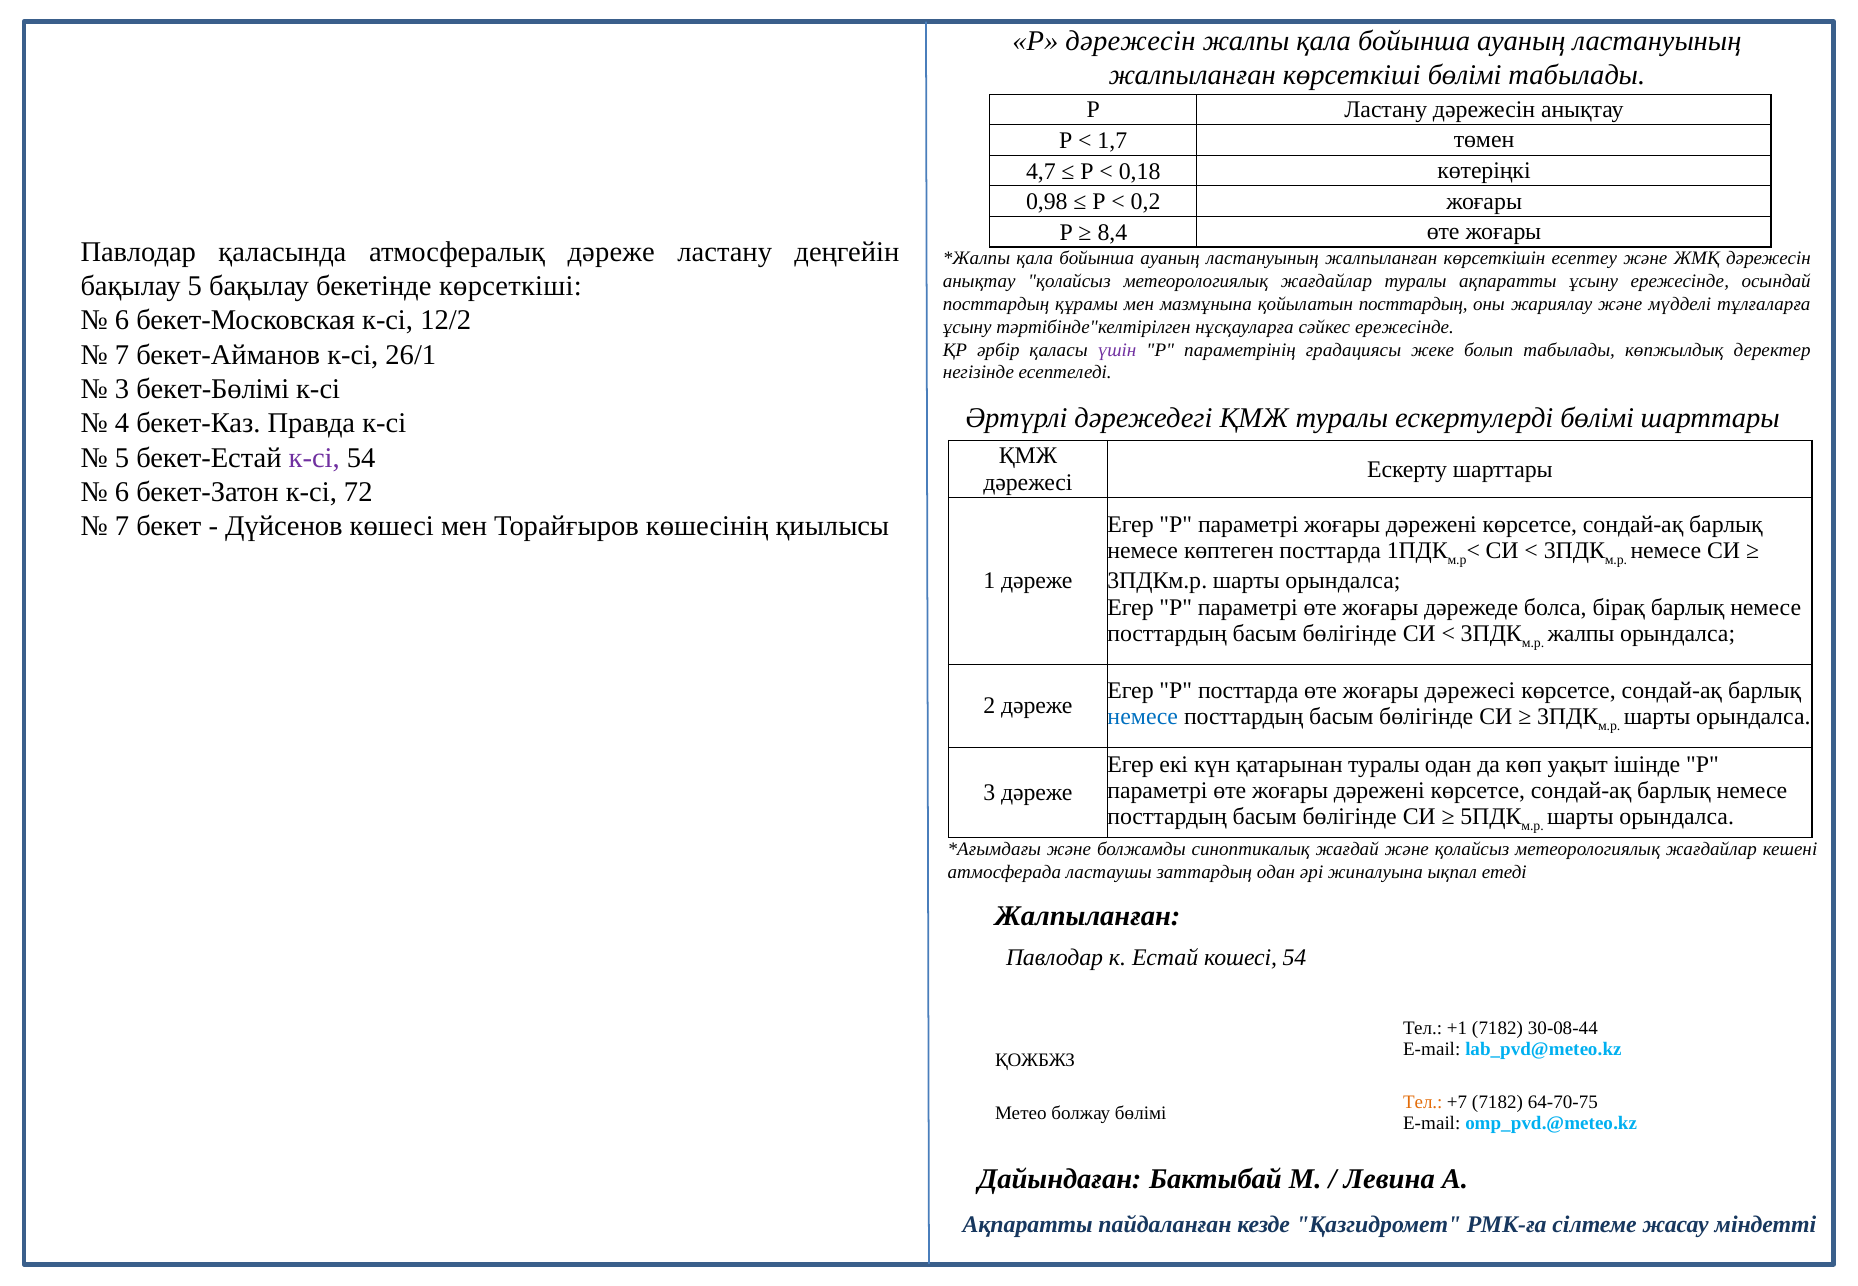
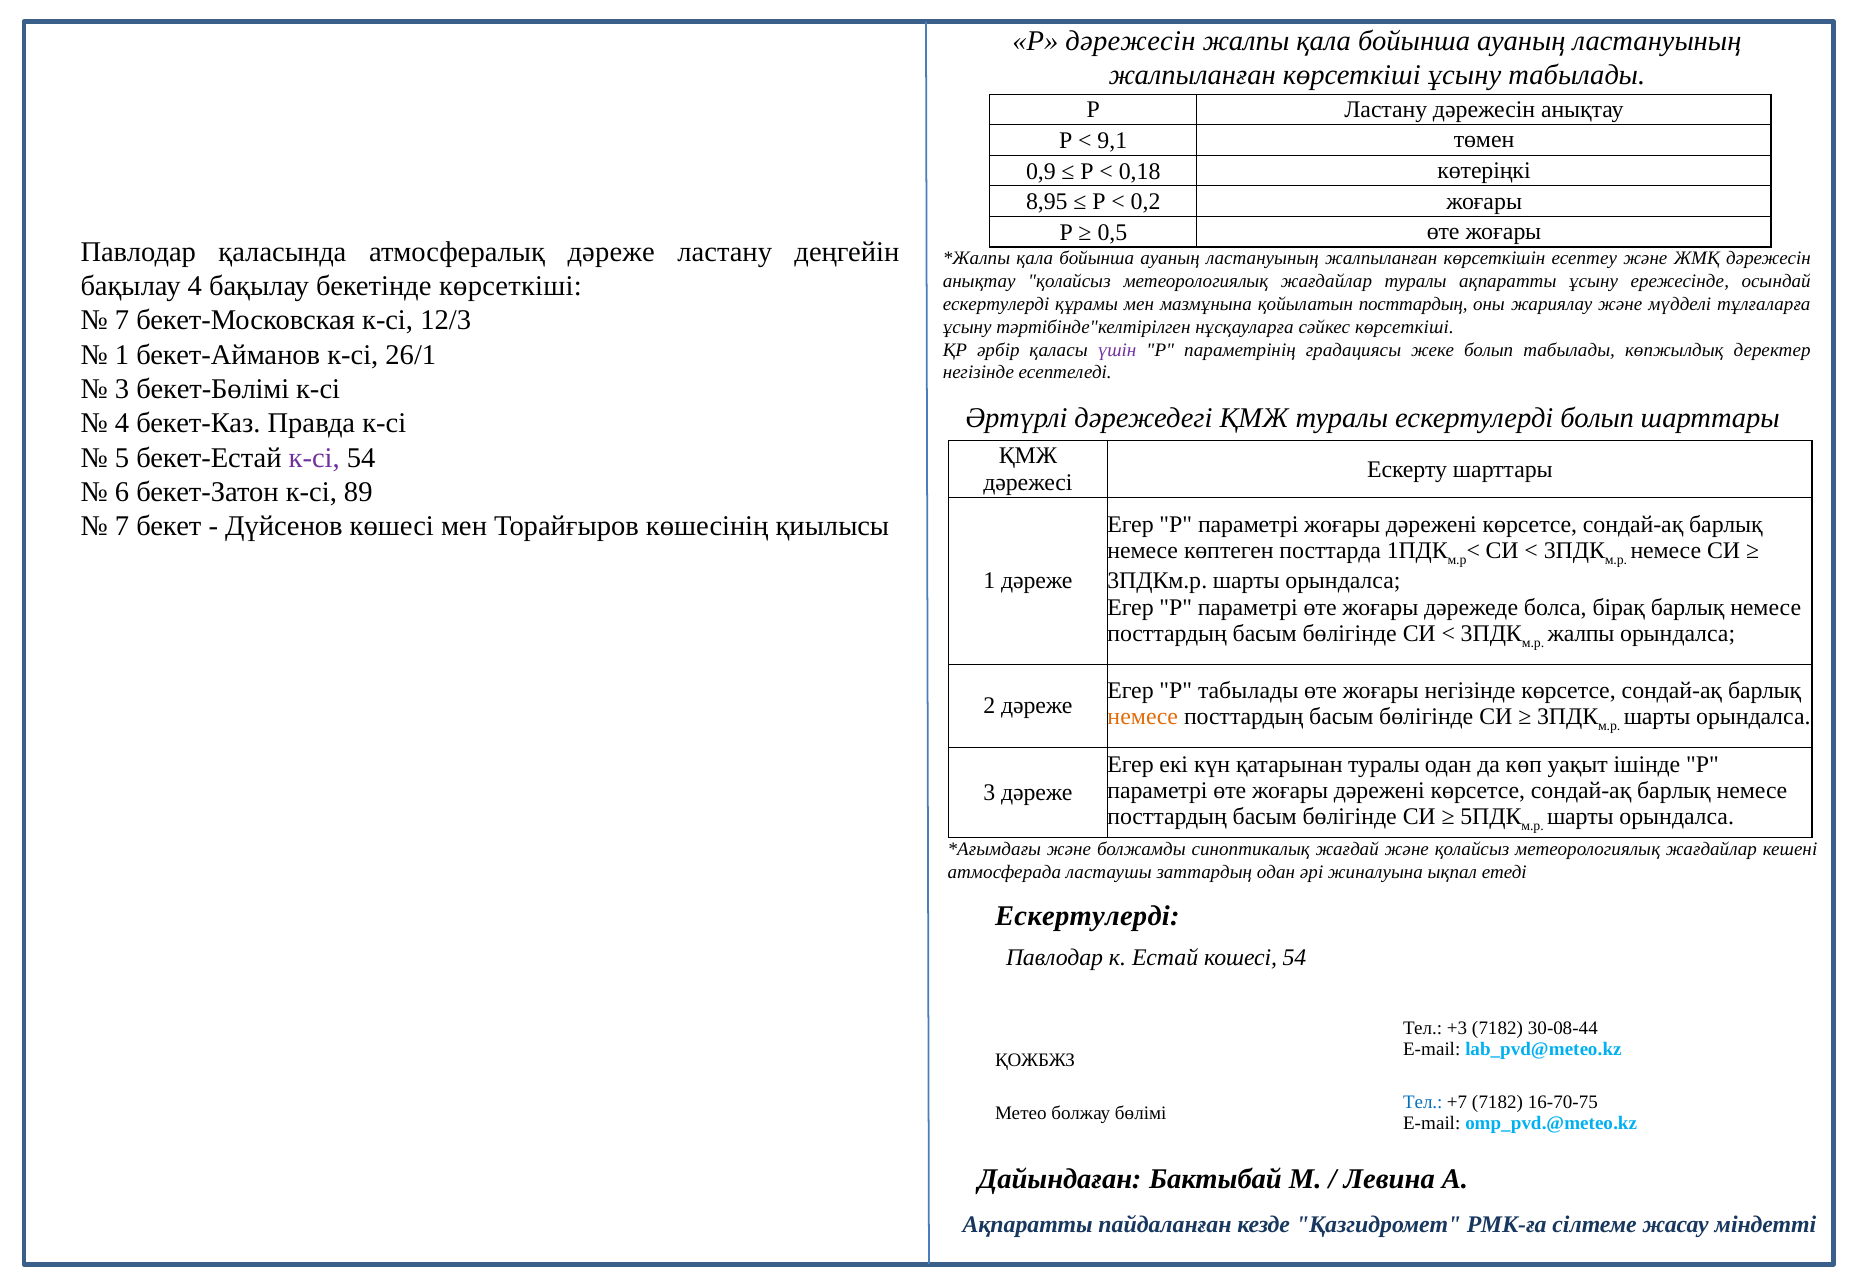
көрсеткіші бөлімі: бөлімі -> ұсыну (1465, 75)
1,7: 1,7 -> 9,1 (1112, 141)
4,7: 4,7 -> 0,9 (1041, 171)
0,98: 0,98 -> 8,95 (1047, 202)
8,4: 8,4 -> 0,5 (1112, 233)
бақылау 5: 5 -> 4 (195, 286)
посттардың: посттардың -> ескертулерді (996, 304)
6: 6 -> 7 (122, 321)
12/2: 12/2 -> 12/3 (446, 321)
сәйкес ережесінде: ережесінде -> көрсеткіші (1404, 327)
7: 7 -> 1 (122, 355)
ескертулерді бөлімі: бөлімі -> болып (1597, 418)
72: 72 -> 89 (358, 492)
Р посттарда: посттарда -> табылады (1248, 691)
жоғары дәрежесі: дәрежесі -> негізінде (1470, 691)
немесе colour: blue -> orange (1143, 717)
Жалпыланған: Жалпыланған -> Ескертулерді (1087, 916)
+1: +1 -> +3 (1457, 1028)
Тел colour: orange -> blue (1423, 1103)
64-70-75: 64-70-75 -> 16-70-75 (1563, 1103)
